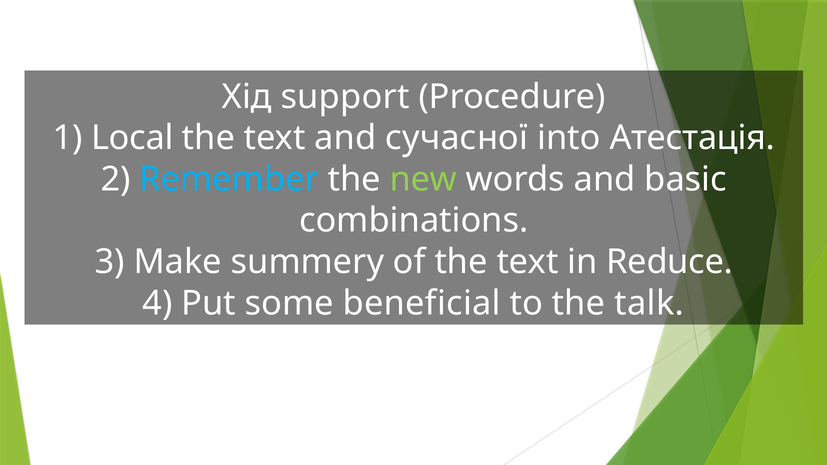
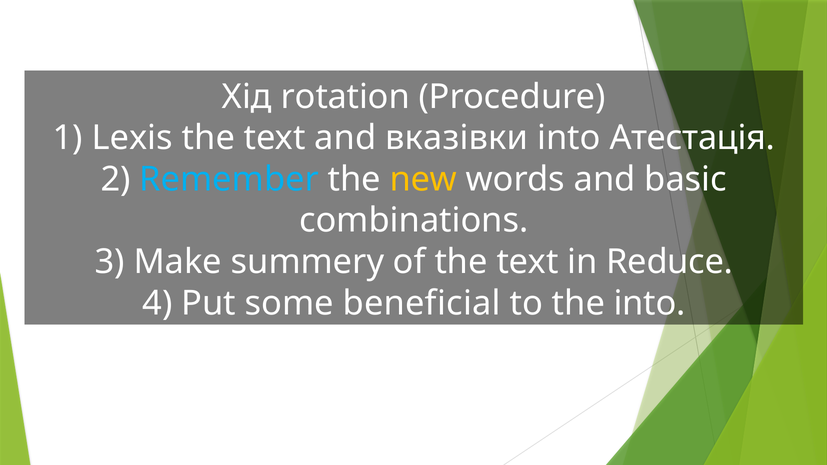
support: support -> rotation (345, 97)
Local: Local -> Lexis (132, 138)
сучасної: сучасної -> вказівки (457, 138)
new colour: light green -> yellow (423, 179)
the talk: talk -> into (650, 303)
